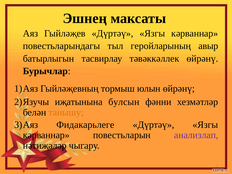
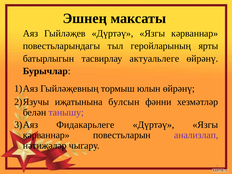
авыр: авыр -> ярты (208, 46)
тәвәккәллек: тәвәккәллек -> актуальлеге (154, 58)
танышу colour: orange -> purple (66, 112)
